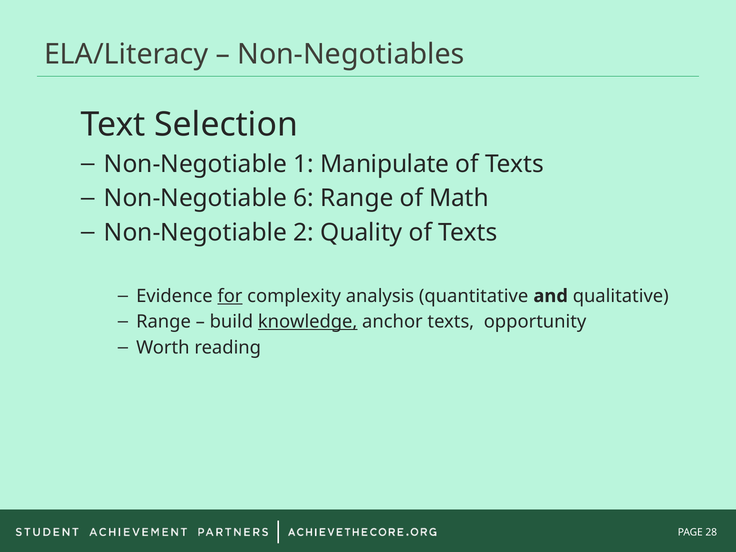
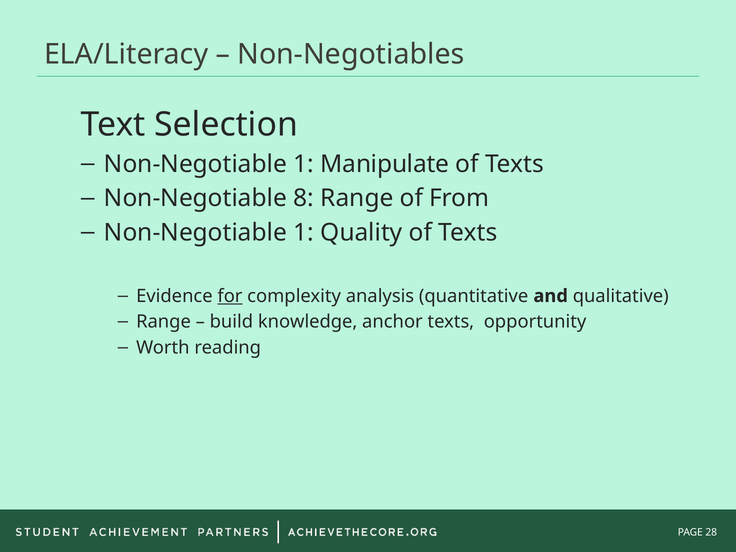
6: 6 -> 8 (304, 198)
Math: Math -> From (459, 198)
2: 2 -> 1 (304, 233)
knowledge underline: present -> none (308, 322)
